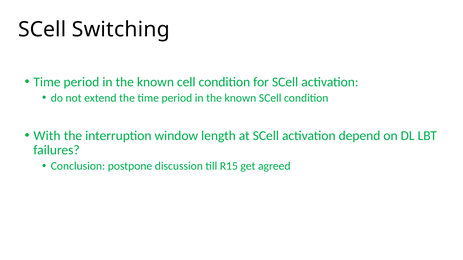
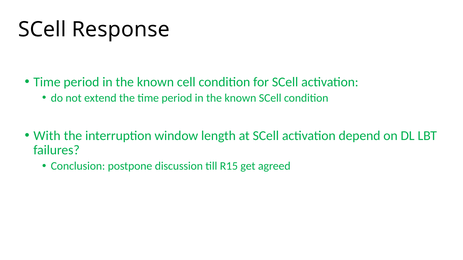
Switching: Switching -> Response (121, 30)
